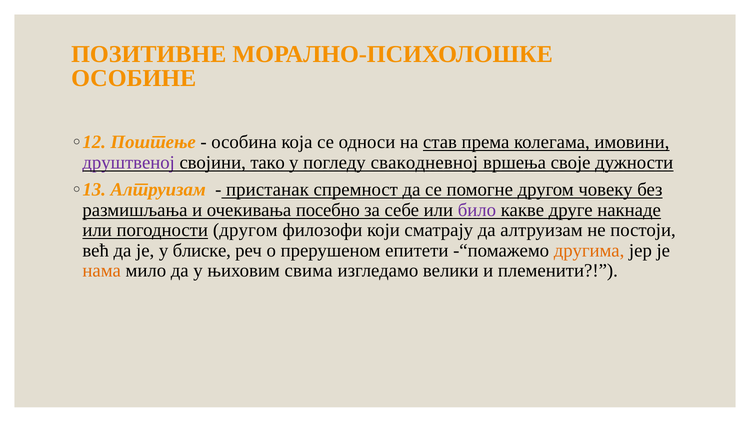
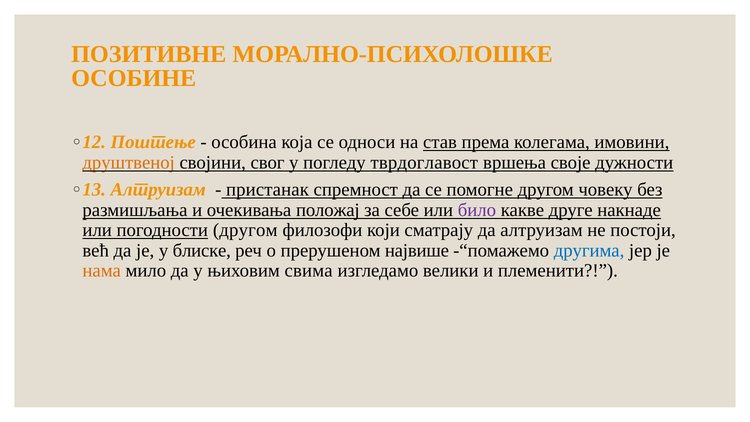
друштвеној colour: purple -> orange (129, 162)
тако: тако -> свог (268, 162)
свакодневној: свакодневној -> тврдоглавост (424, 162)
посебно: посебно -> положај (328, 210)
епитети: епитети -> нaјвишe (417, 250)
другима colour: orange -> blue (589, 250)
